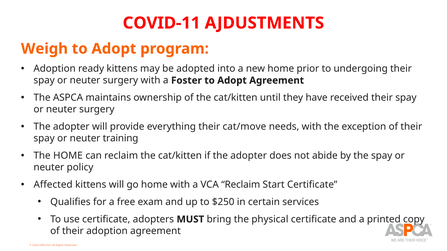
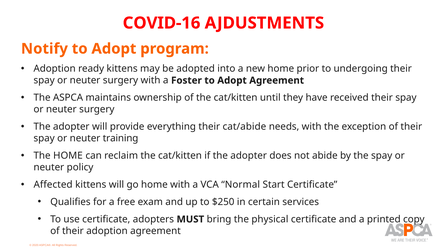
COVID-11: COVID-11 -> COVID-16 (162, 23)
Weigh: Weigh -> Notify (44, 49)
cat/move: cat/move -> cat/abide (244, 127)
VCA Reclaim: Reclaim -> Normal (241, 185)
